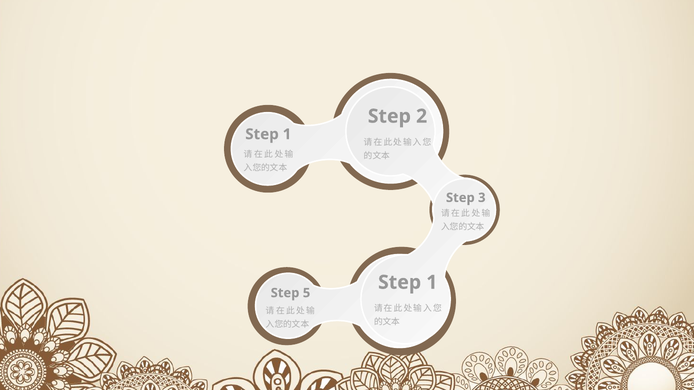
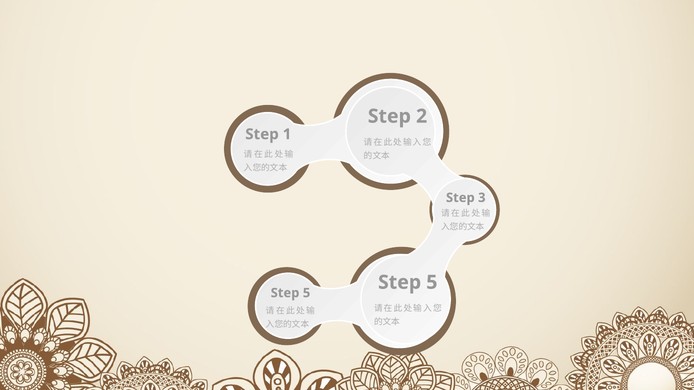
1: 1 -> 5 (432, 283)
